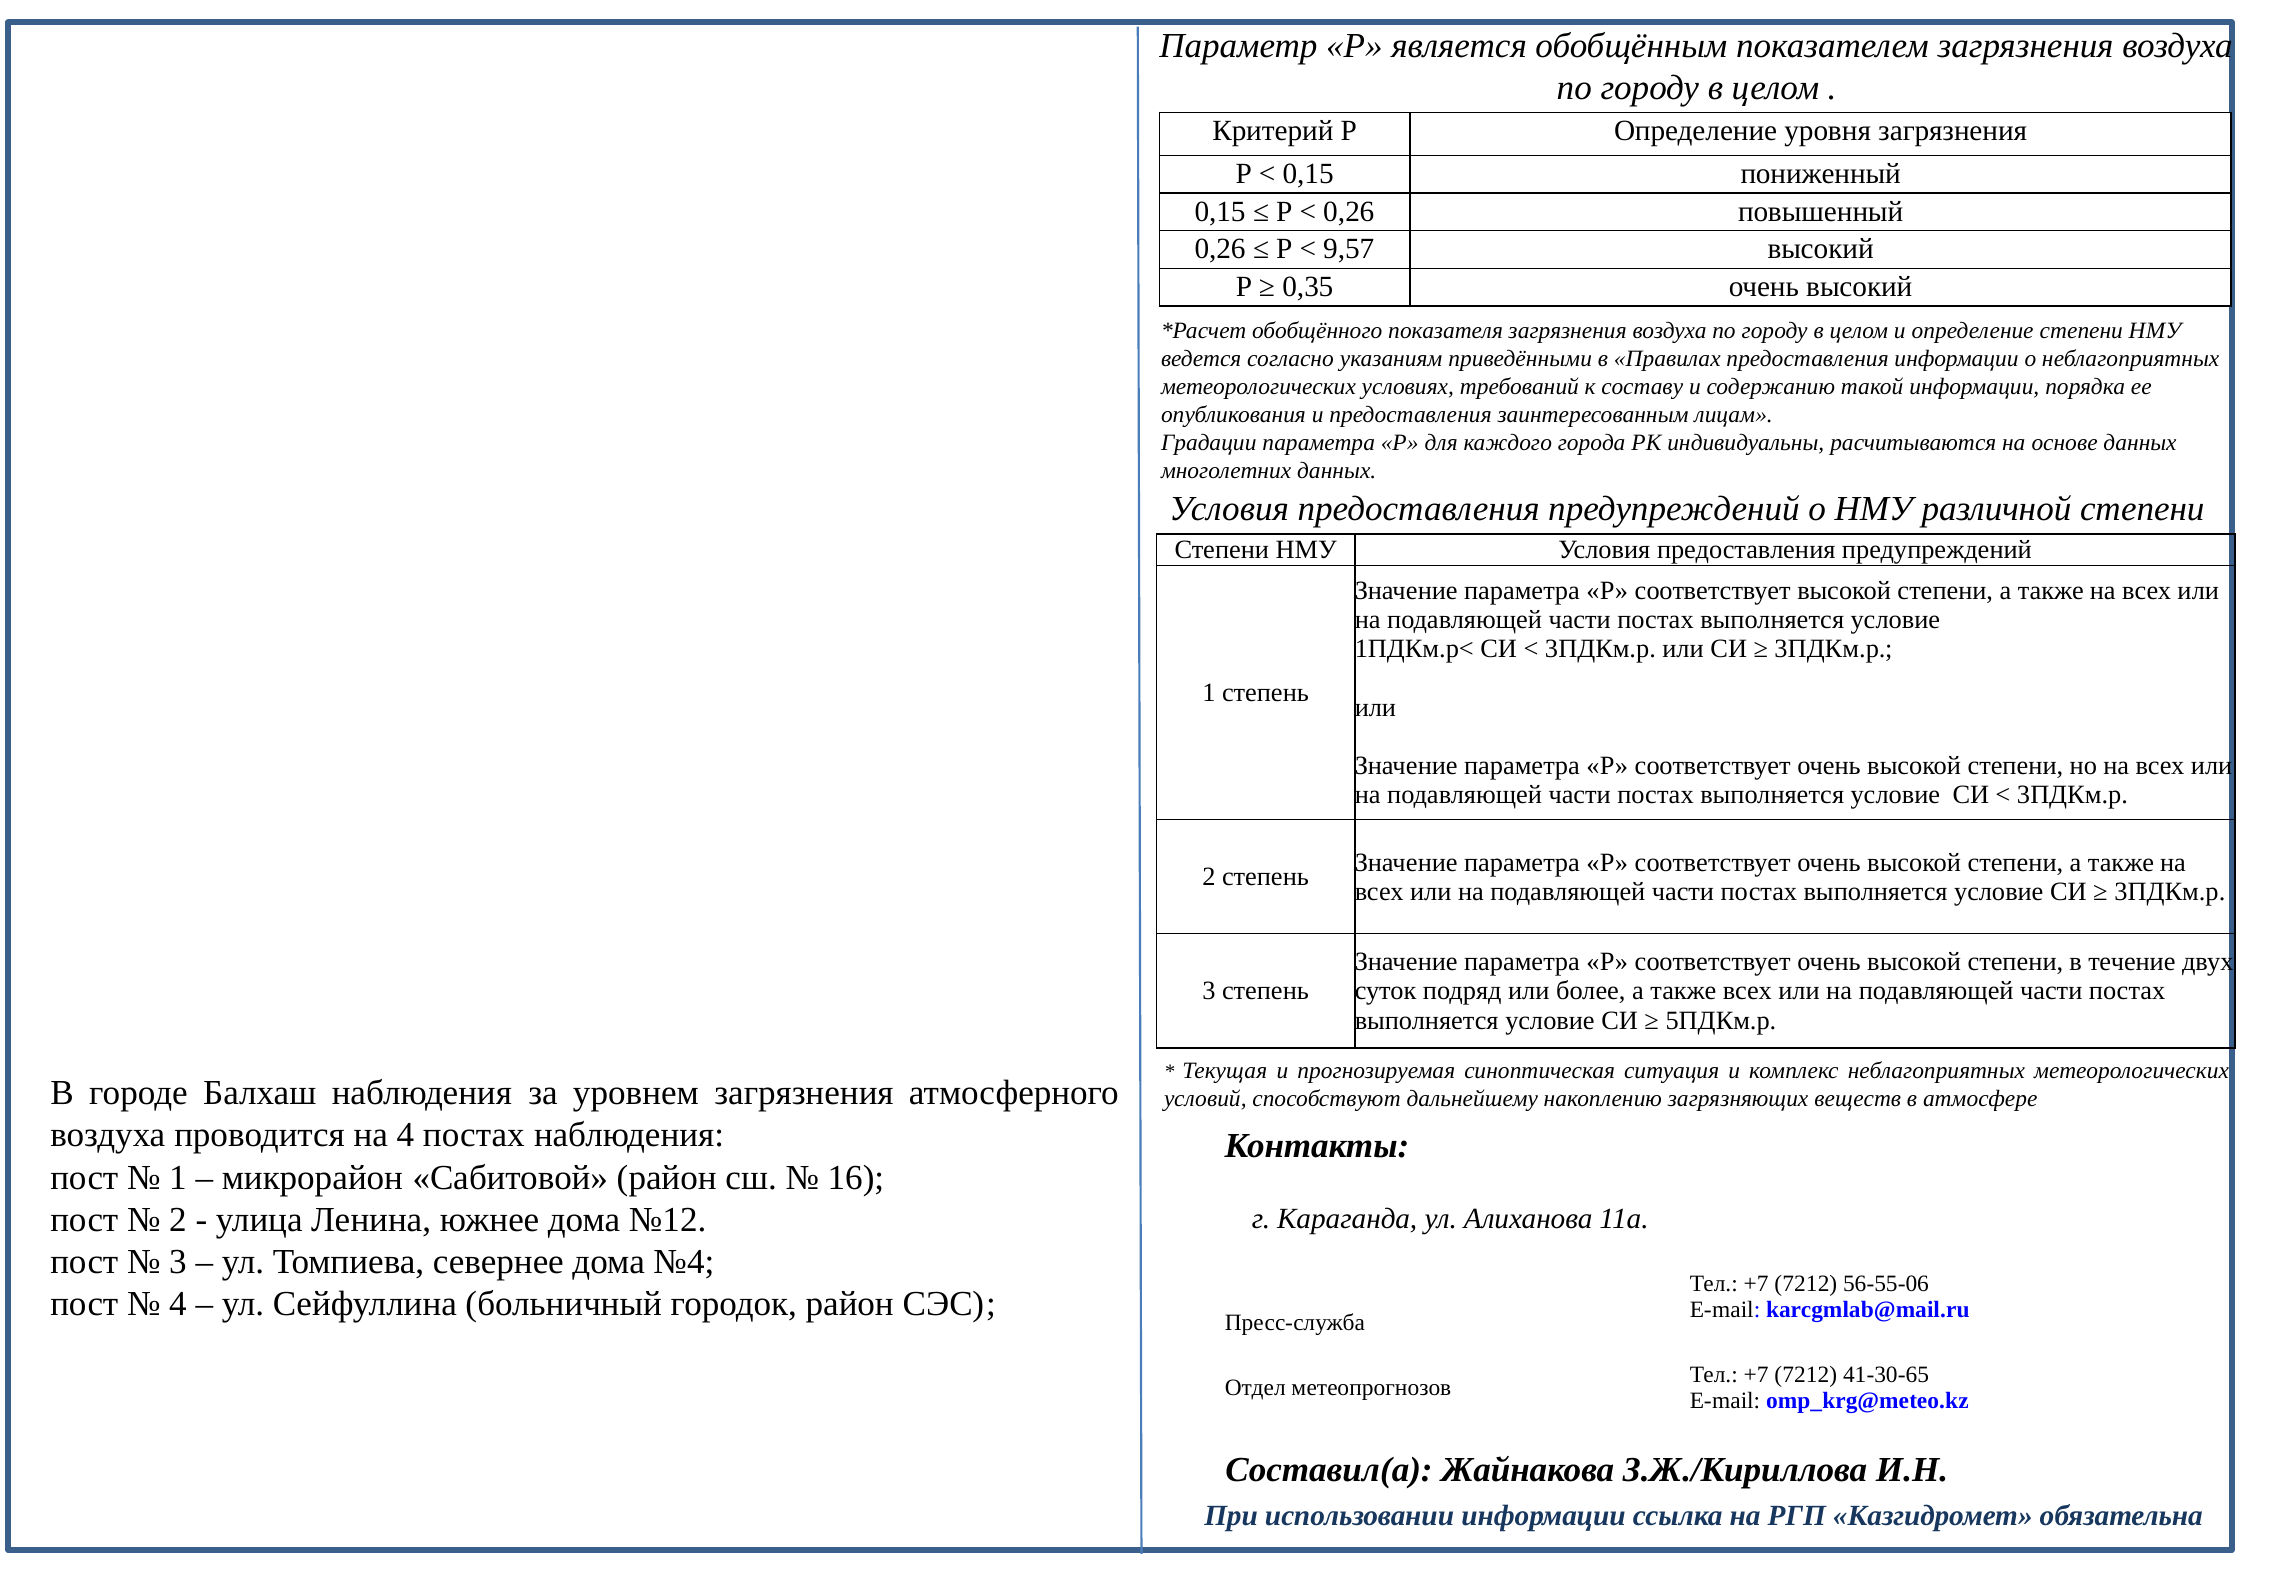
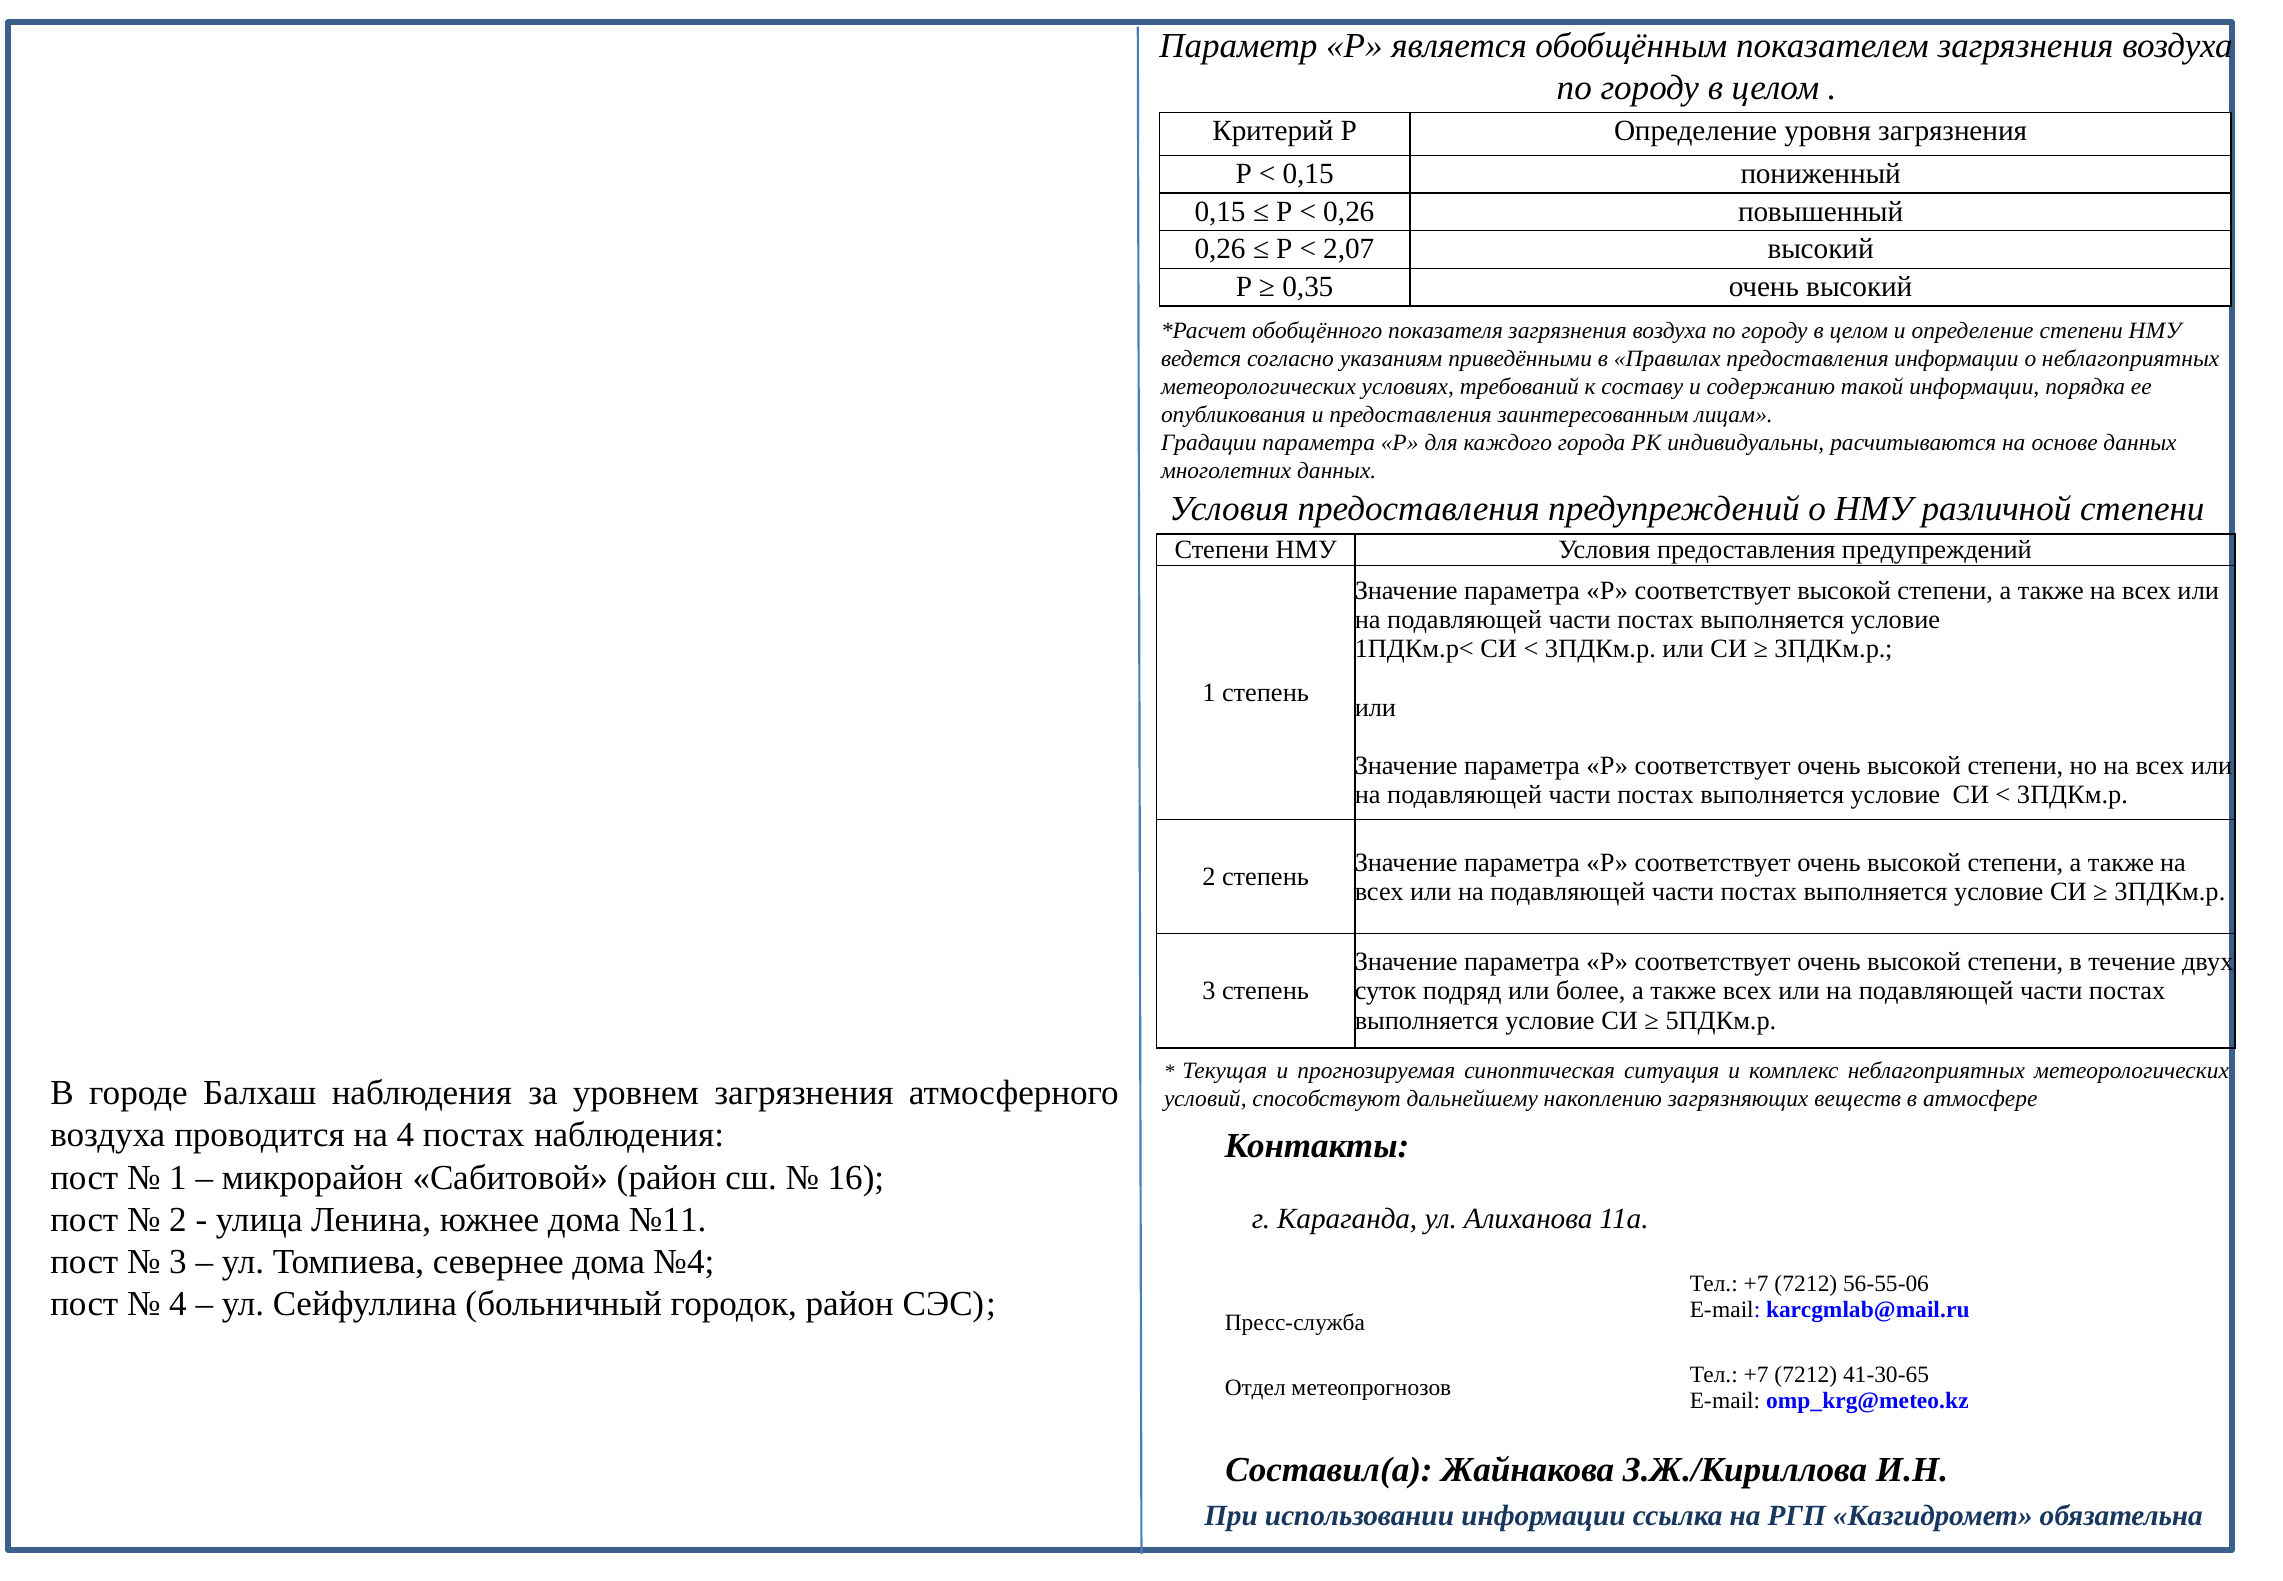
9,57: 9,57 -> 2,07 (1349, 249)
№12: №12 -> №11 (668, 1219)
